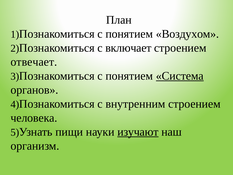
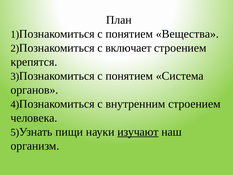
Воздухом: Воздухом -> Вещества (187, 34)
отвечает: отвечает -> крепятся (34, 62)
Система underline: present -> none (180, 76)
